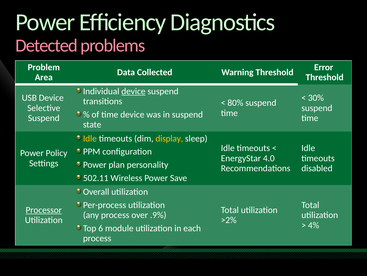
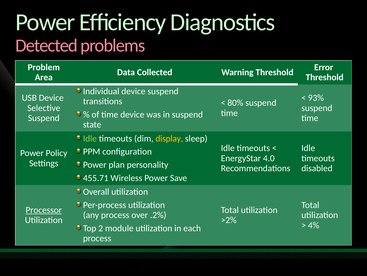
device underline: present -> none (133, 91)
30%: 30% -> 93% (316, 98)
Idle colour: yellow -> light green (90, 138)
502.11: 502.11 -> 455.71 (96, 178)
.9%: .9% -> .2% (158, 215)
6: 6 -> 2 (101, 228)
